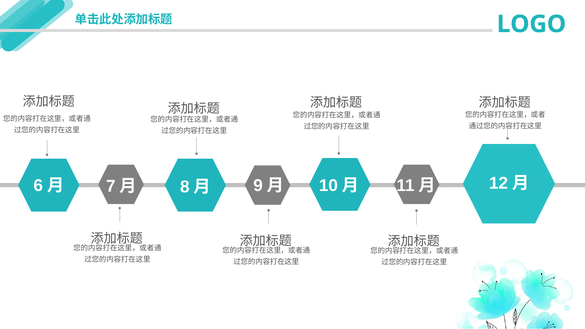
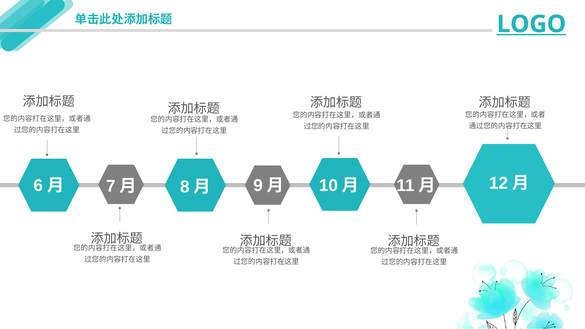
LOGO underline: none -> present (531, 24)
